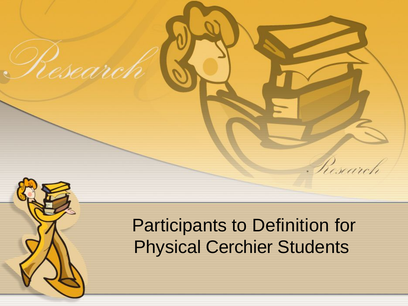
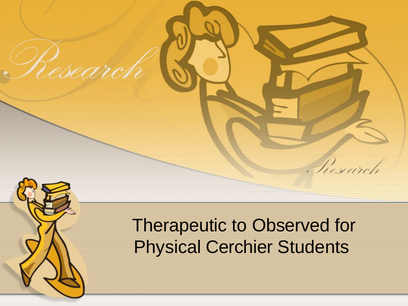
Participants: Participants -> Therapeutic (180, 226)
Definition: Definition -> Observed (291, 226)
